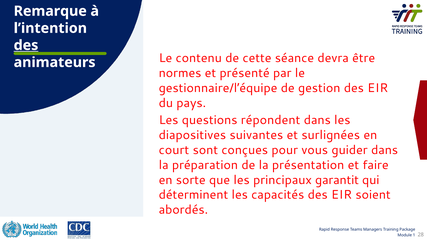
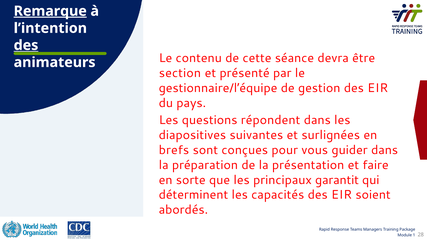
Remarque underline: none -> present (50, 11)
normes: normes -> section (180, 73)
court: court -> brefs (174, 150)
